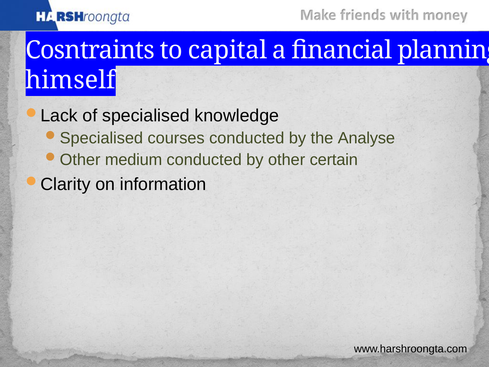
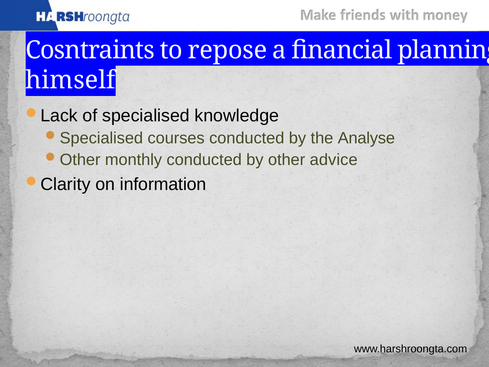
capital: capital -> repose (227, 50)
medium: medium -> monthly (134, 160)
certain: certain -> advice (334, 160)
